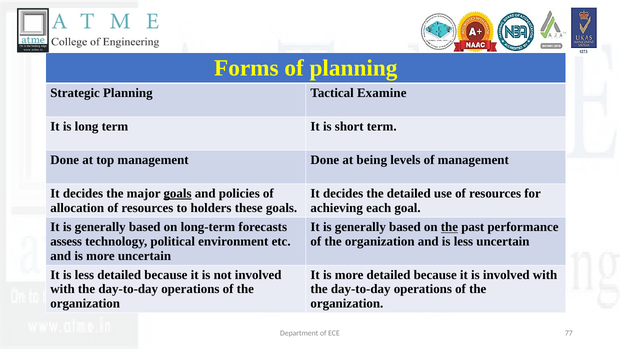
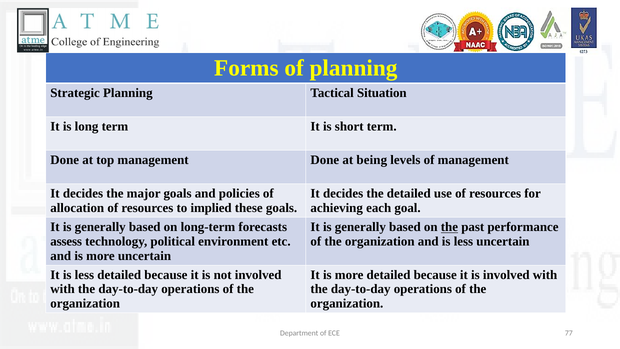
Examine: Examine -> Situation (382, 93)
goals underline: present -> none (178, 193)
holders: holders -> implied (211, 208)
